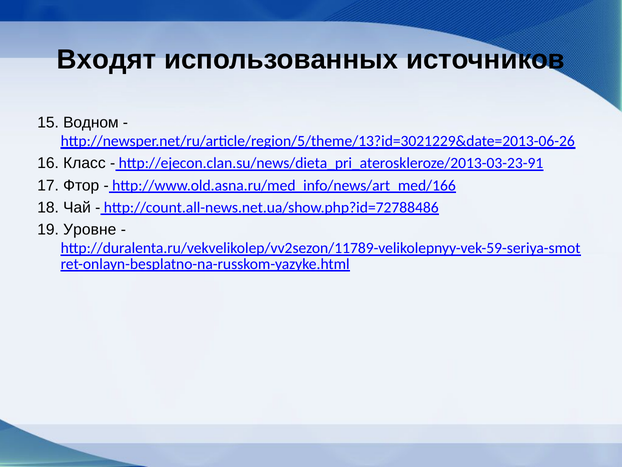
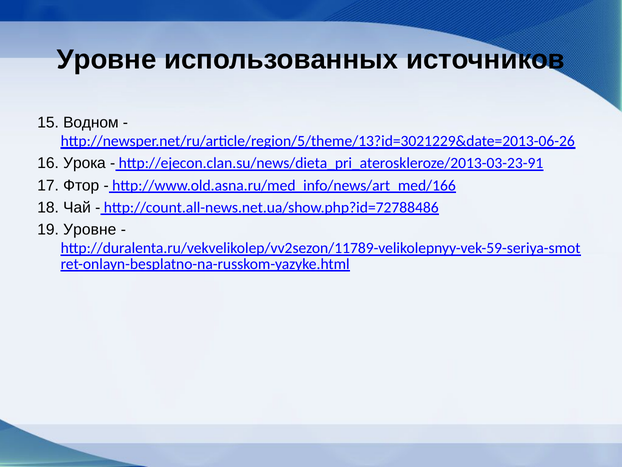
Входят: Входят -> Уровне (107, 59)
Класс: Класс -> Урока (84, 163)
